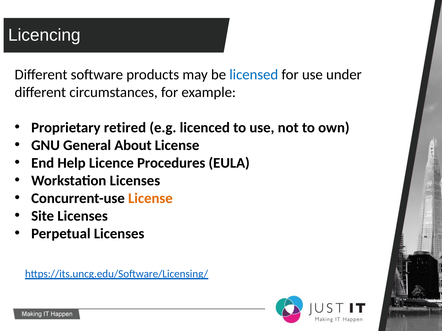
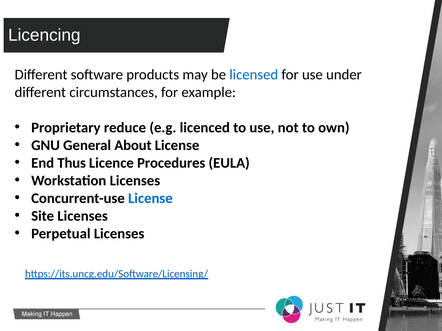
retired: retired -> reduce (125, 128)
Help: Help -> Thus (72, 163)
License colour: orange -> blue (150, 199)
